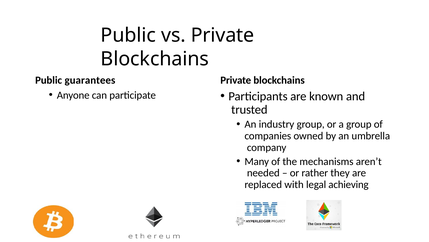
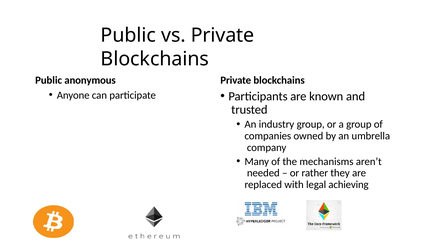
guarantees: guarantees -> anonymous (90, 80)
